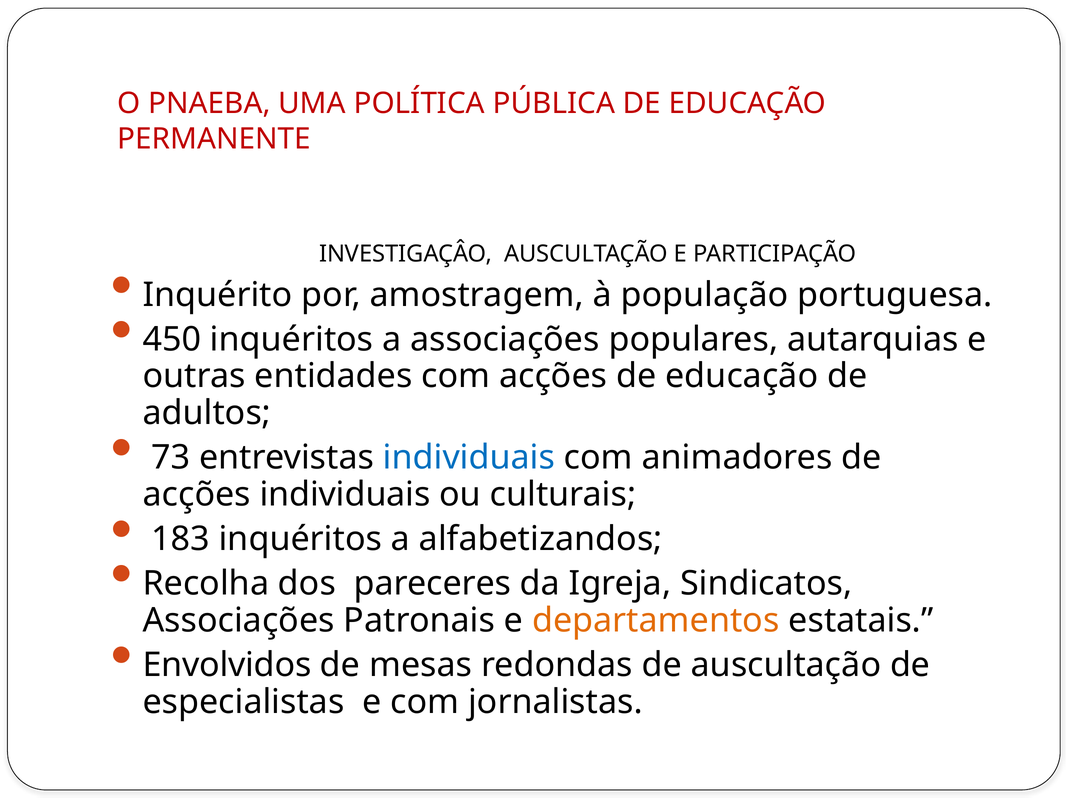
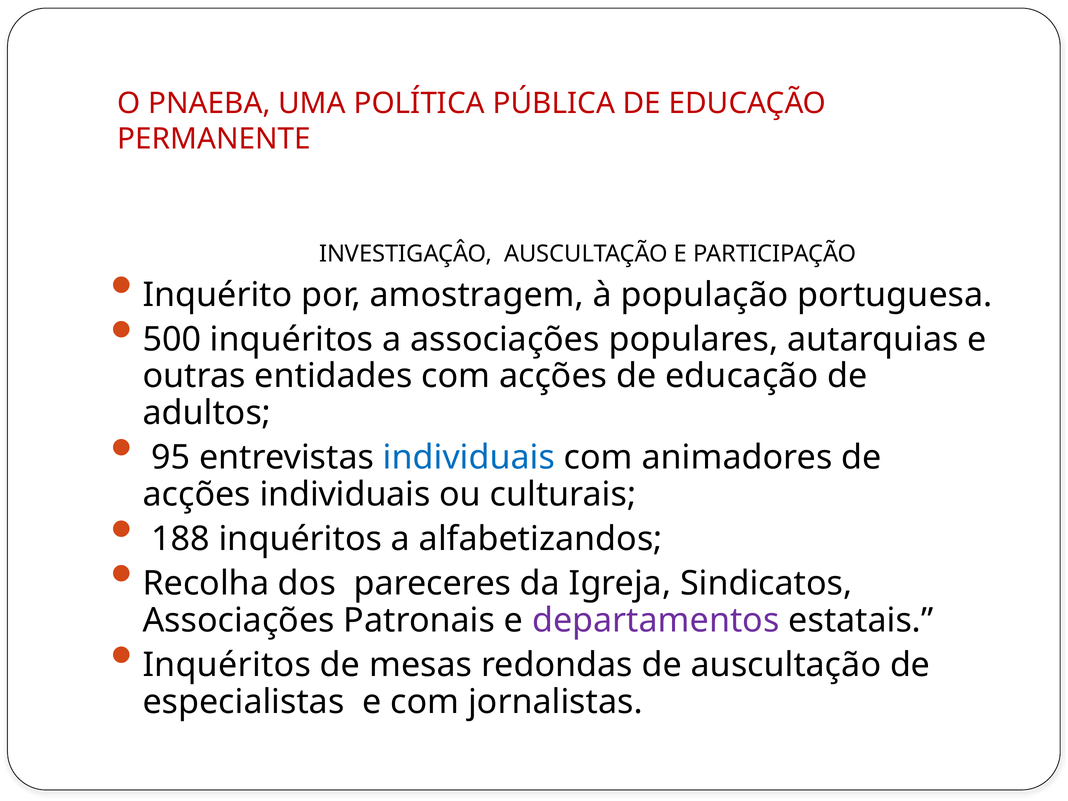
450: 450 -> 500 (172, 339)
73: 73 -> 95 (171, 458)
183: 183 -> 188 (181, 539)
departamentos colour: orange -> purple (656, 620)
Envolvidos: Envolvidos -> Inquéritos (227, 665)
